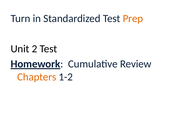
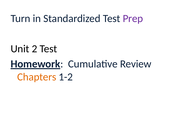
Prep colour: orange -> purple (133, 18)
